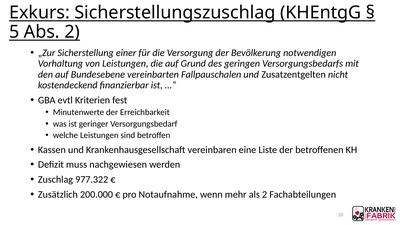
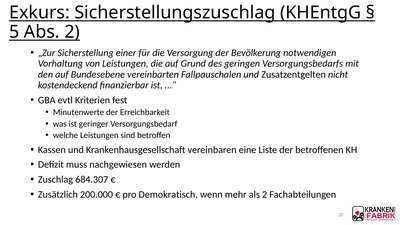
977.322: 977.322 -> 684.307 (92, 180)
Notaufnahme: Notaufnahme -> Demokratisch (168, 195)
